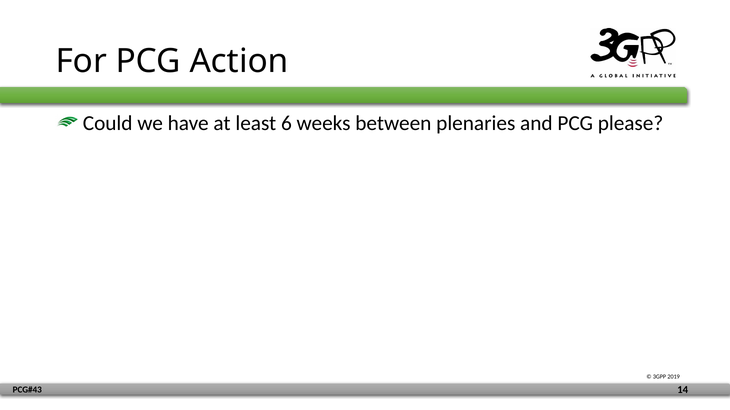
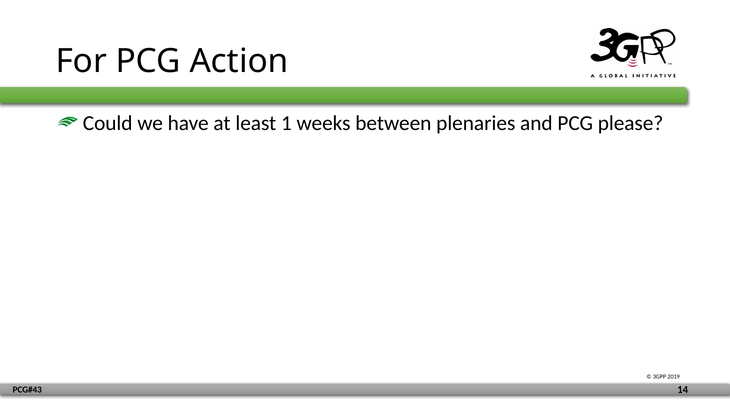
6: 6 -> 1 (286, 123)
